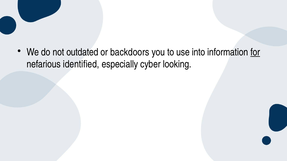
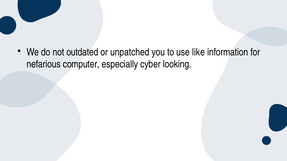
backdoors: backdoors -> unpatched (130, 52)
into: into -> like (198, 52)
for underline: present -> none (255, 52)
identified: identified -> computer (81, 64)
